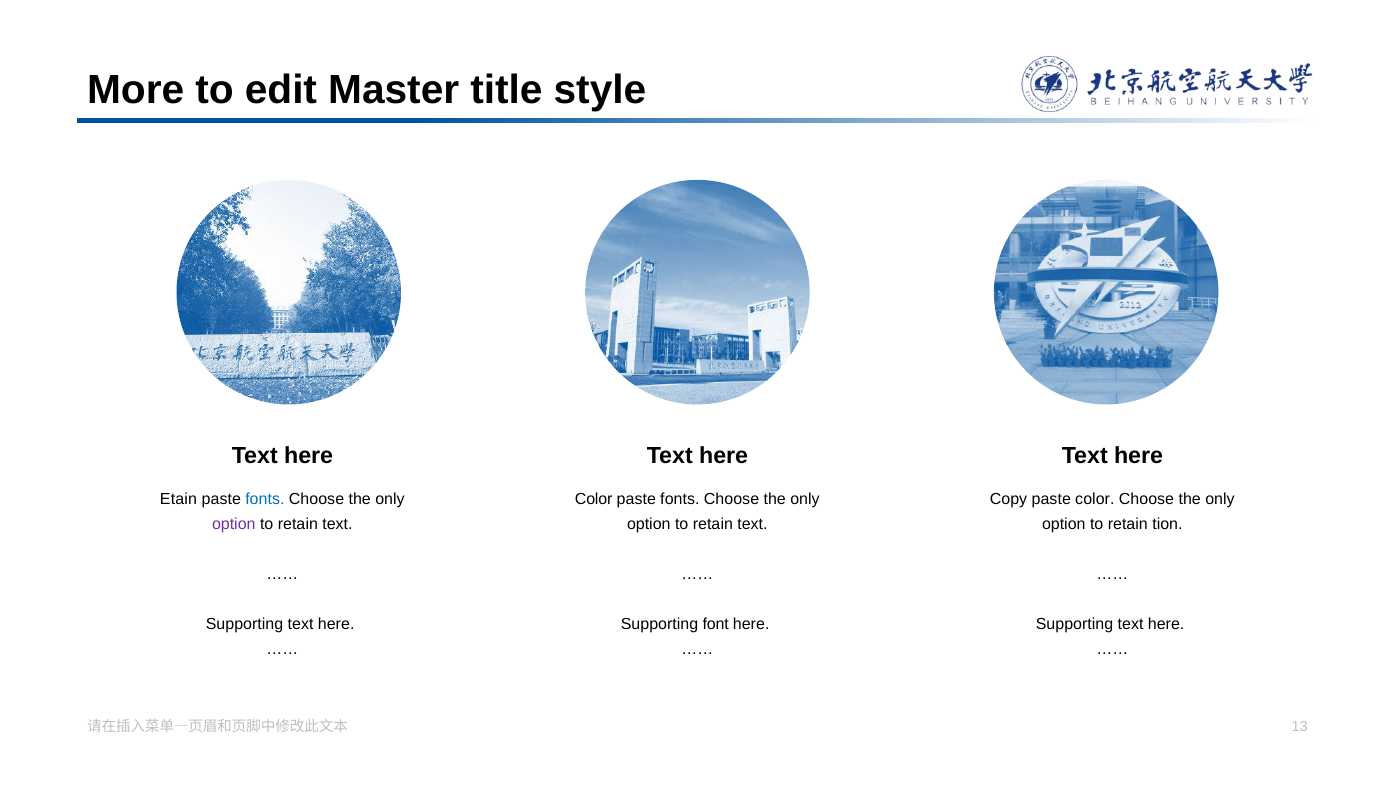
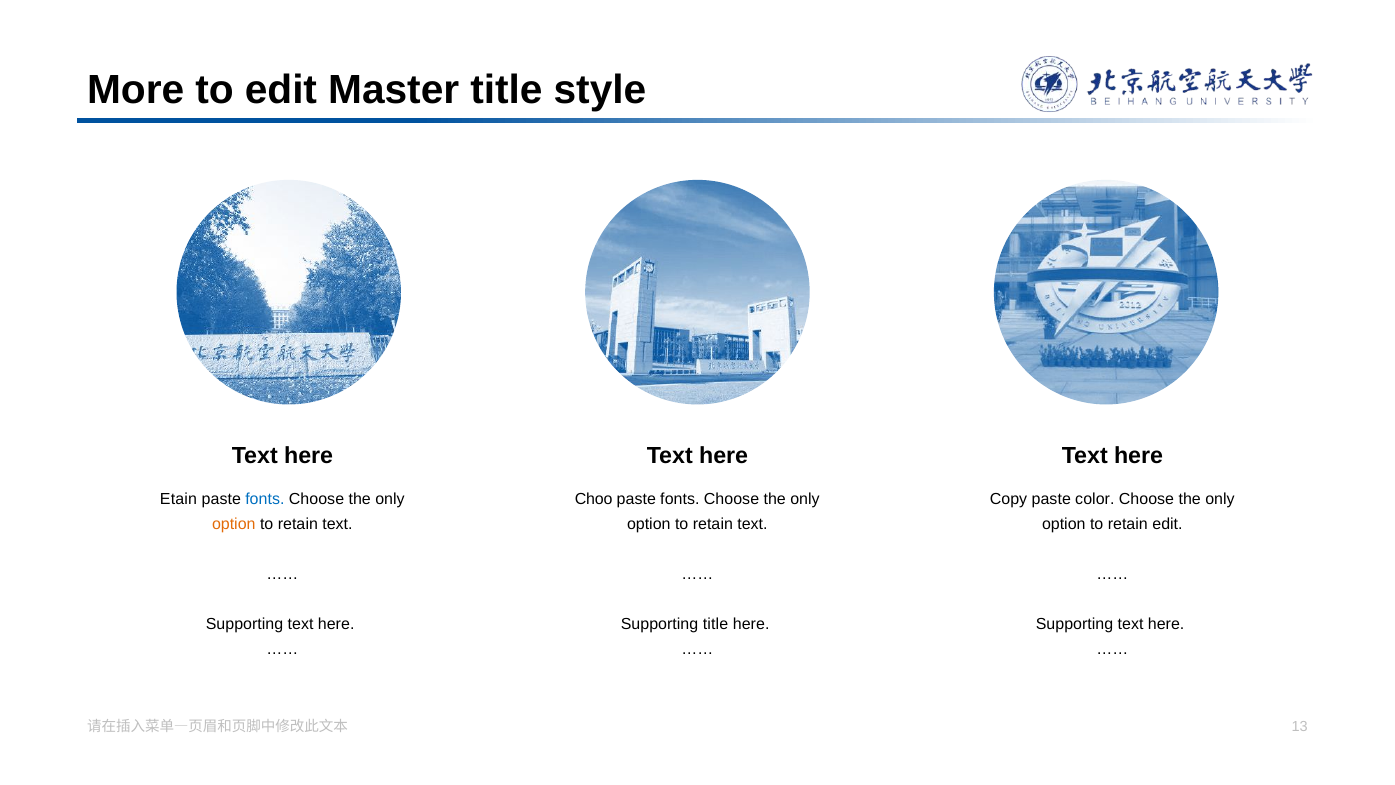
Color: Color -> Choo (594, 499)
option colour: purple -> orange (234, 524)
retain tion: tion -> edit (1167, 524)
Supporting font: font -> title (716, 624)
